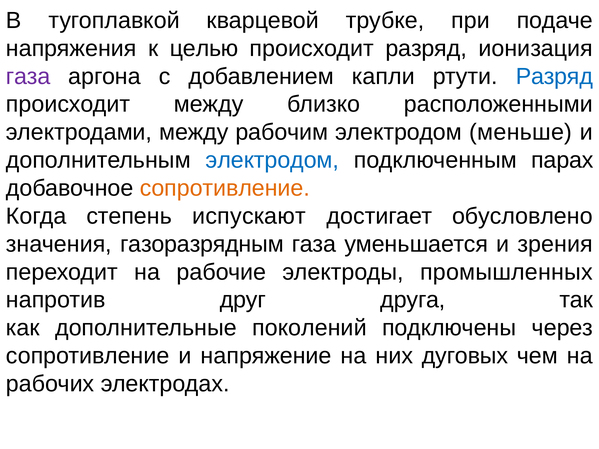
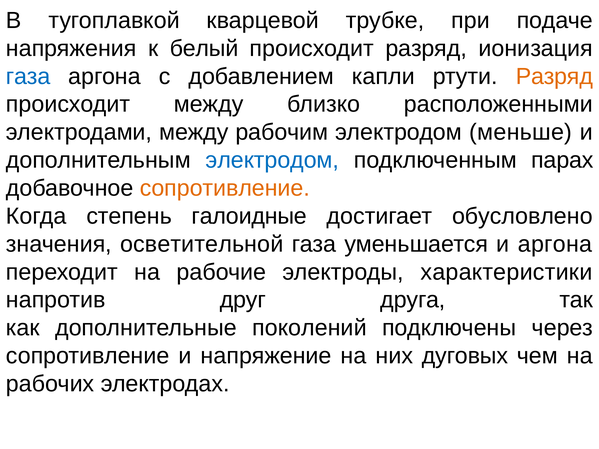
целью: целью -> белый (204, 48)
газа colour: purple -> blue (28, 76)
Разряд colour: blue -> orange (554, 76)
испускают: испускают -> галоидные (249, 216)
газоразрядным: газоразрядным -> осветительной (202, 244)
и зрения: зрения -> аргона (555, 244)
промышленных: промышленных -> характеристики (506, 272)
